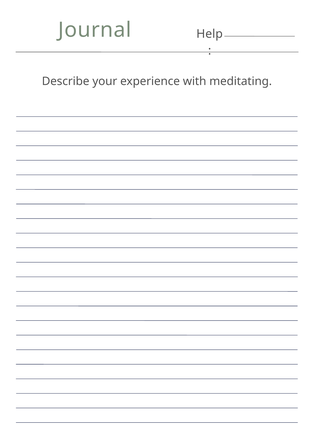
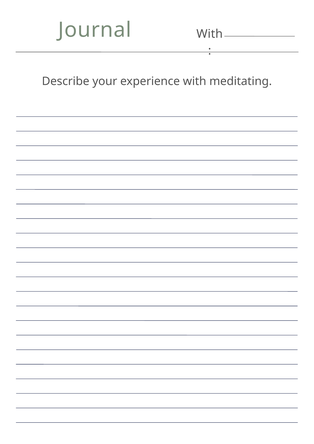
Help: Help -> With (210, 34)
